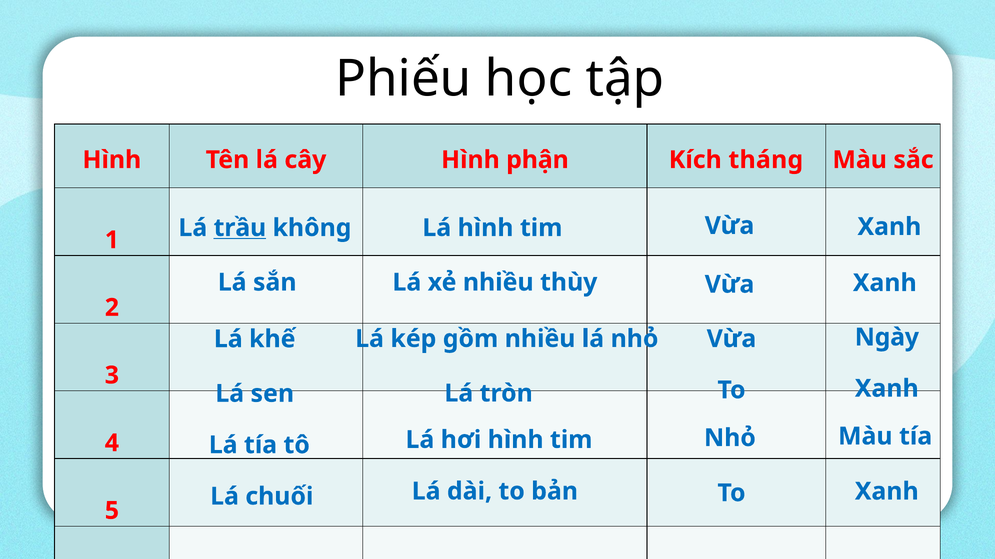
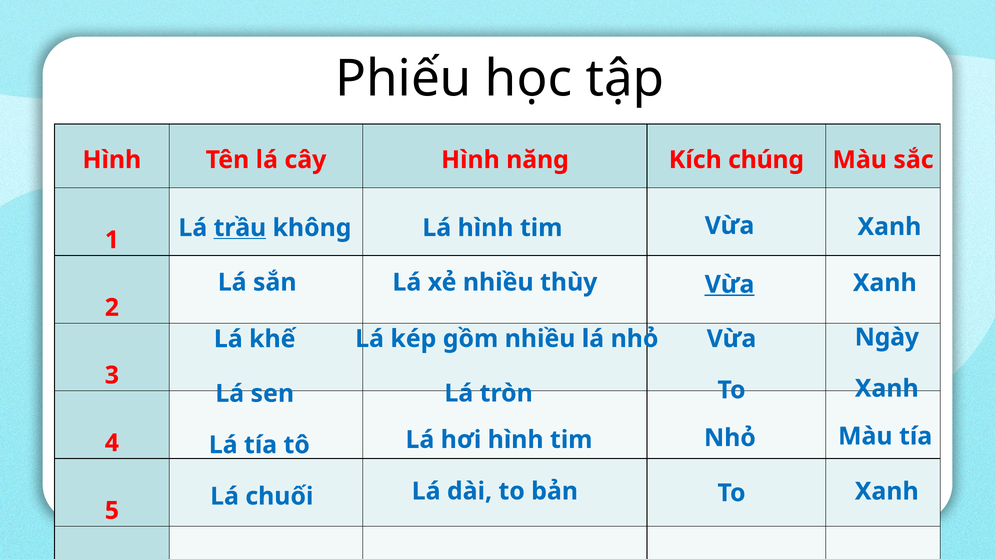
phận: phận -> năng (537, 160)
tháng: tháng -> chúng (766, 160)
Vừa underline: none -> present (730, 284)
